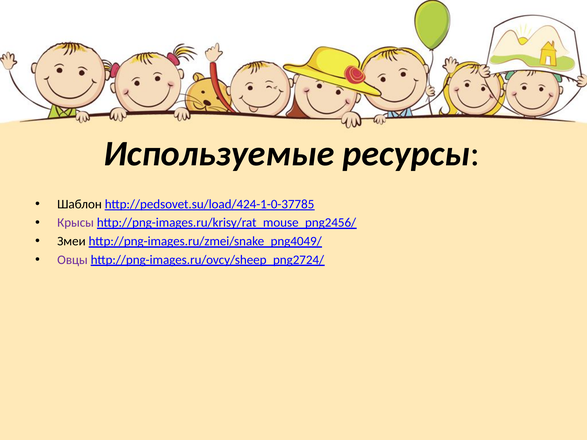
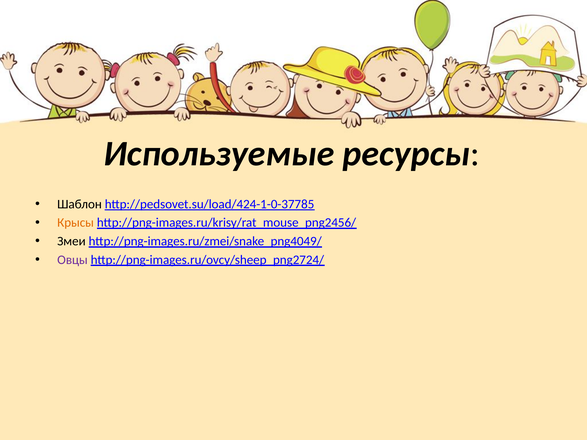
Крысы colour: purple -> orange (76, 223)
